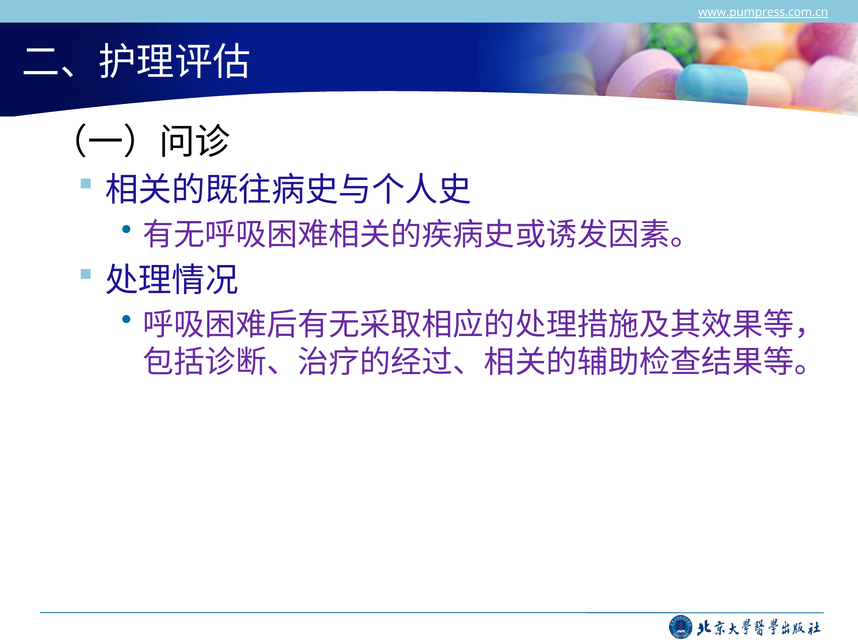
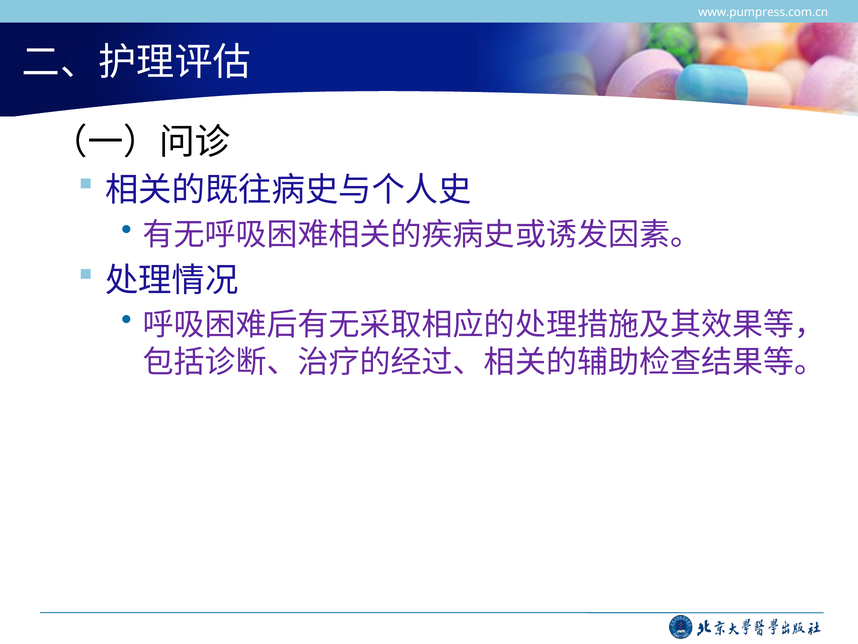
www.pumpress.com.cn underline: present -> none (763, 12)
